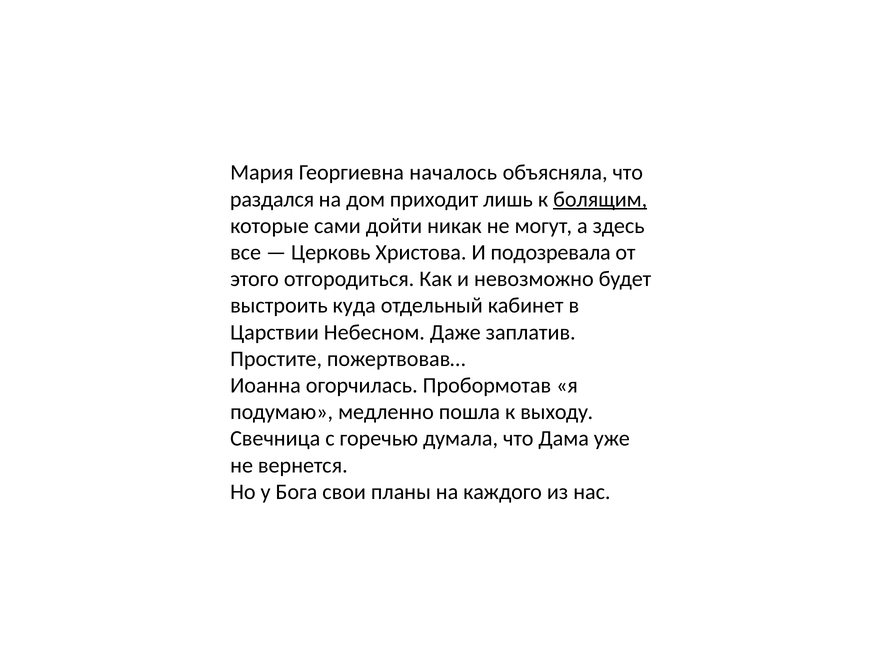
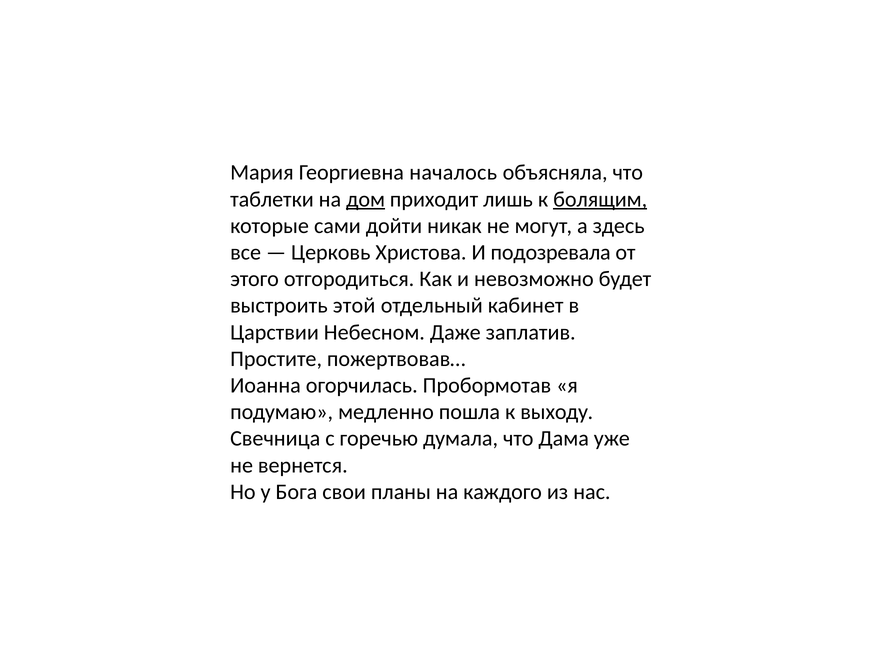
раздался: раздался -> таблетки (272, 199)
дом underline: none -> present (366, 199)
куда: куда -> этой (354, 305)
